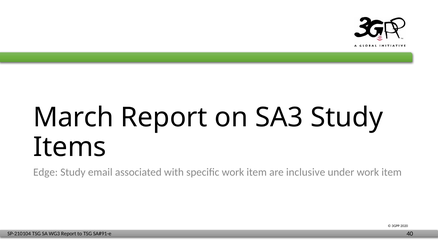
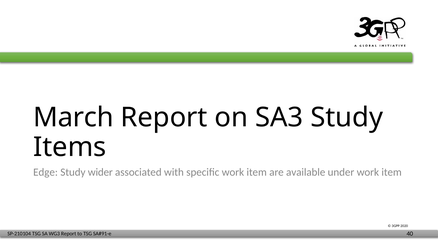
email: email -> wider (100, 172)
inclusive: inclusive -> available (306, 172)
